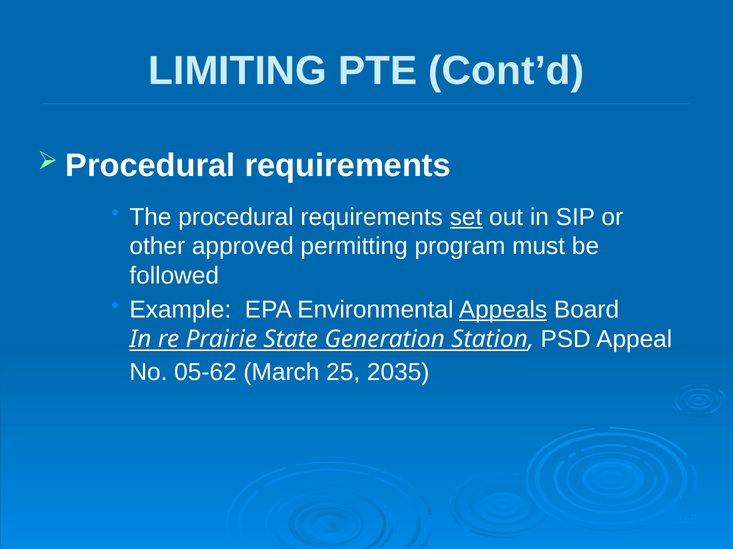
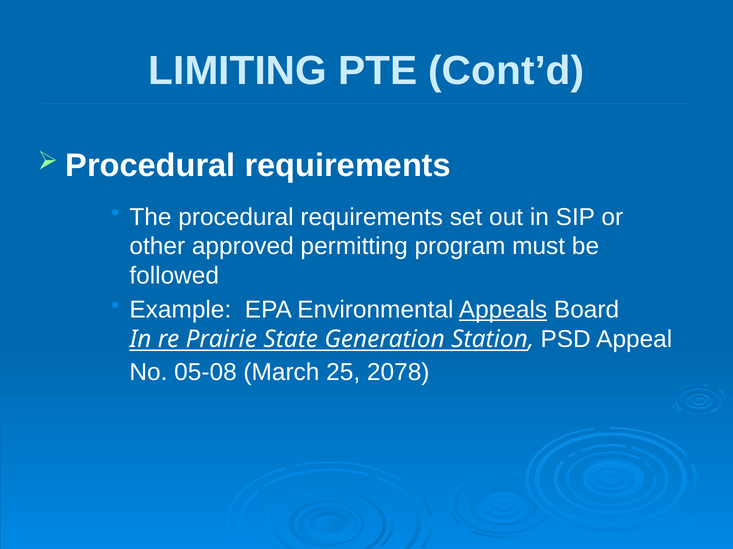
set underline: present -> none (466, 217)
05-62: 05-62 -> 05-08 (205, 373)
2035: 2035 -> 2078 (398, 373)
